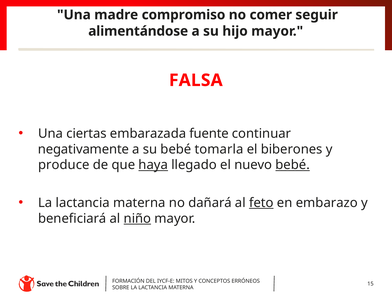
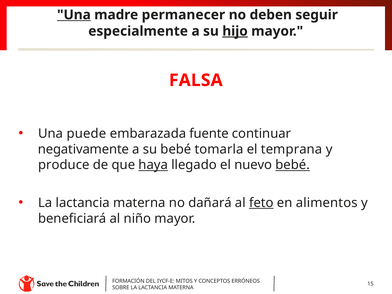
Una underline: none -> present (74, 15)
compromiso: compromiso -> permanecer (183, 15)
comer: comer -> deben (271, 15)
alimentándose: alimentándose -> especialmente (138, 31)
hijo underline: none -> present (235, 31)
ciertas: ciertas -> puede (86, 134)
biberones: biberones -> temprana (292, 149)
embarazo: embarazo -> alimentos (327, 203)
niño underline: present -> none (137, 218)
